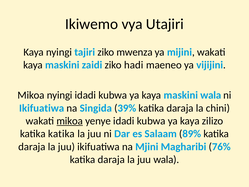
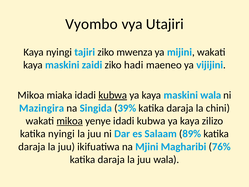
Ikiwemo: Ikiwemo -> Vyombo (92, 24)
Mikoa nyingi: nyingi -> miaka (60, 95)
kubwa underline: none -> present (113, 95)
Ikifuatiwa: Ikifuatiwa -> Mazingira (42, 108)
katika katika: katika -> nyingi (61, 134)
